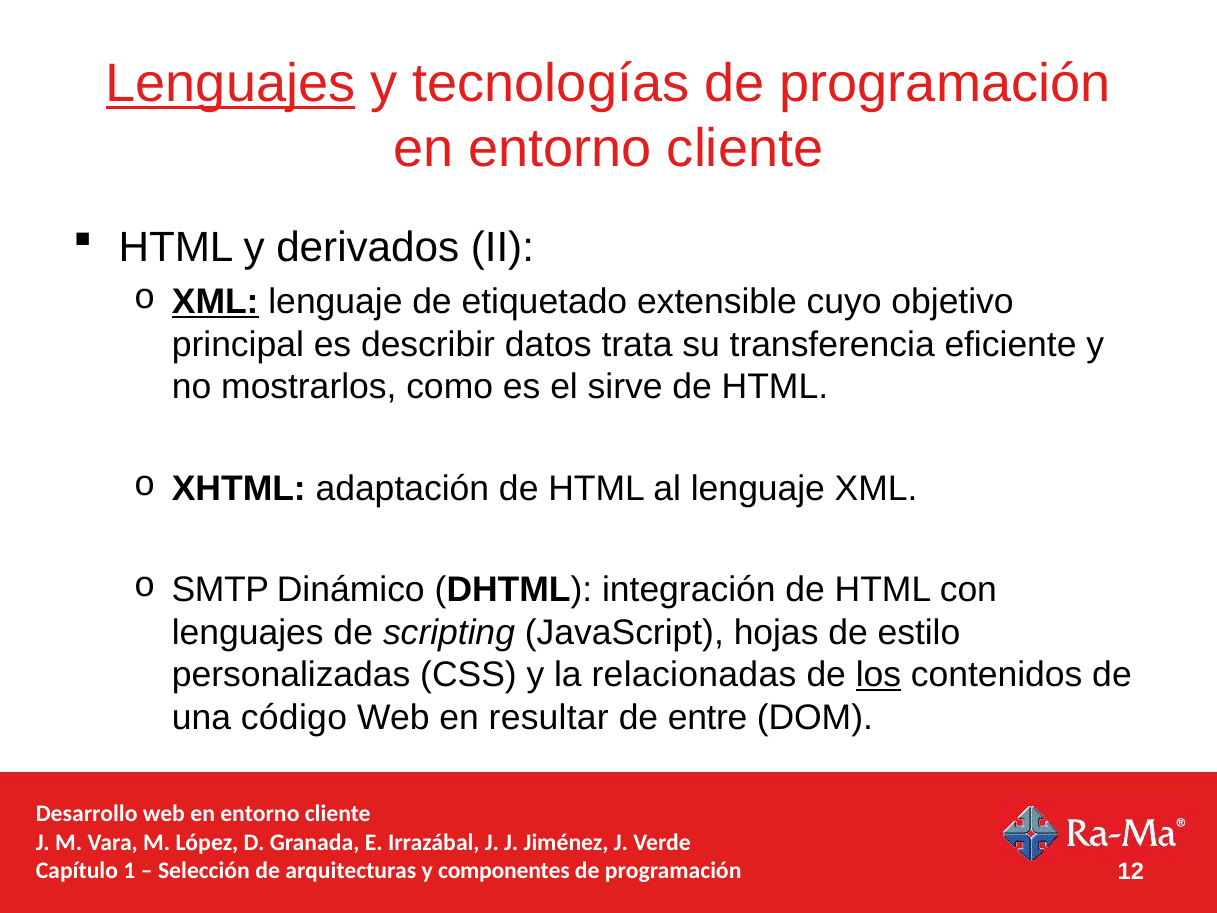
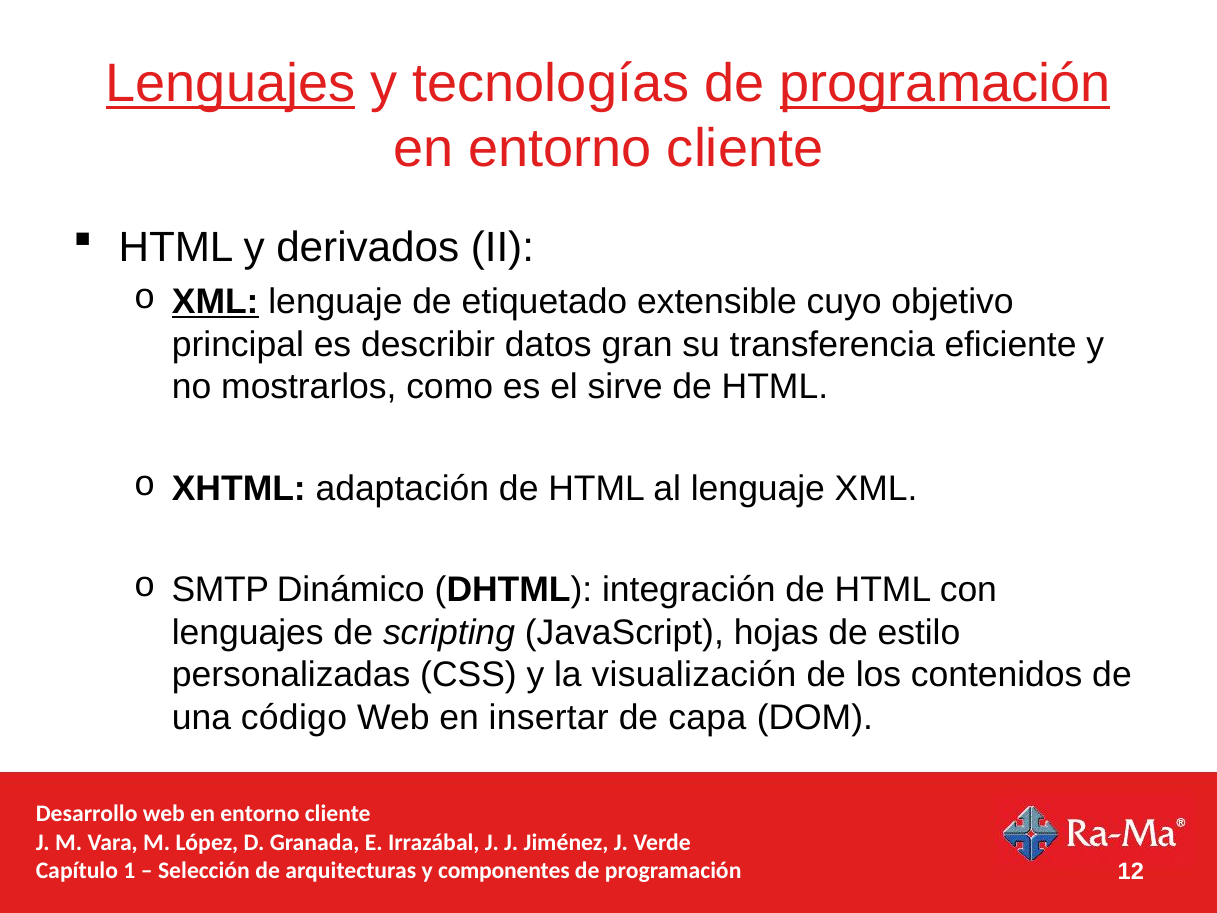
programación underline: none -> present (945, 84)
trata: trata -> gran (637, 344)
relacionadas: relacionadas -> visualización (694, 675)
los underline: present -> none (878, 675)
resultar: resultar -> insertar (549, 717)
entre: entre -> capa (707, 717)
